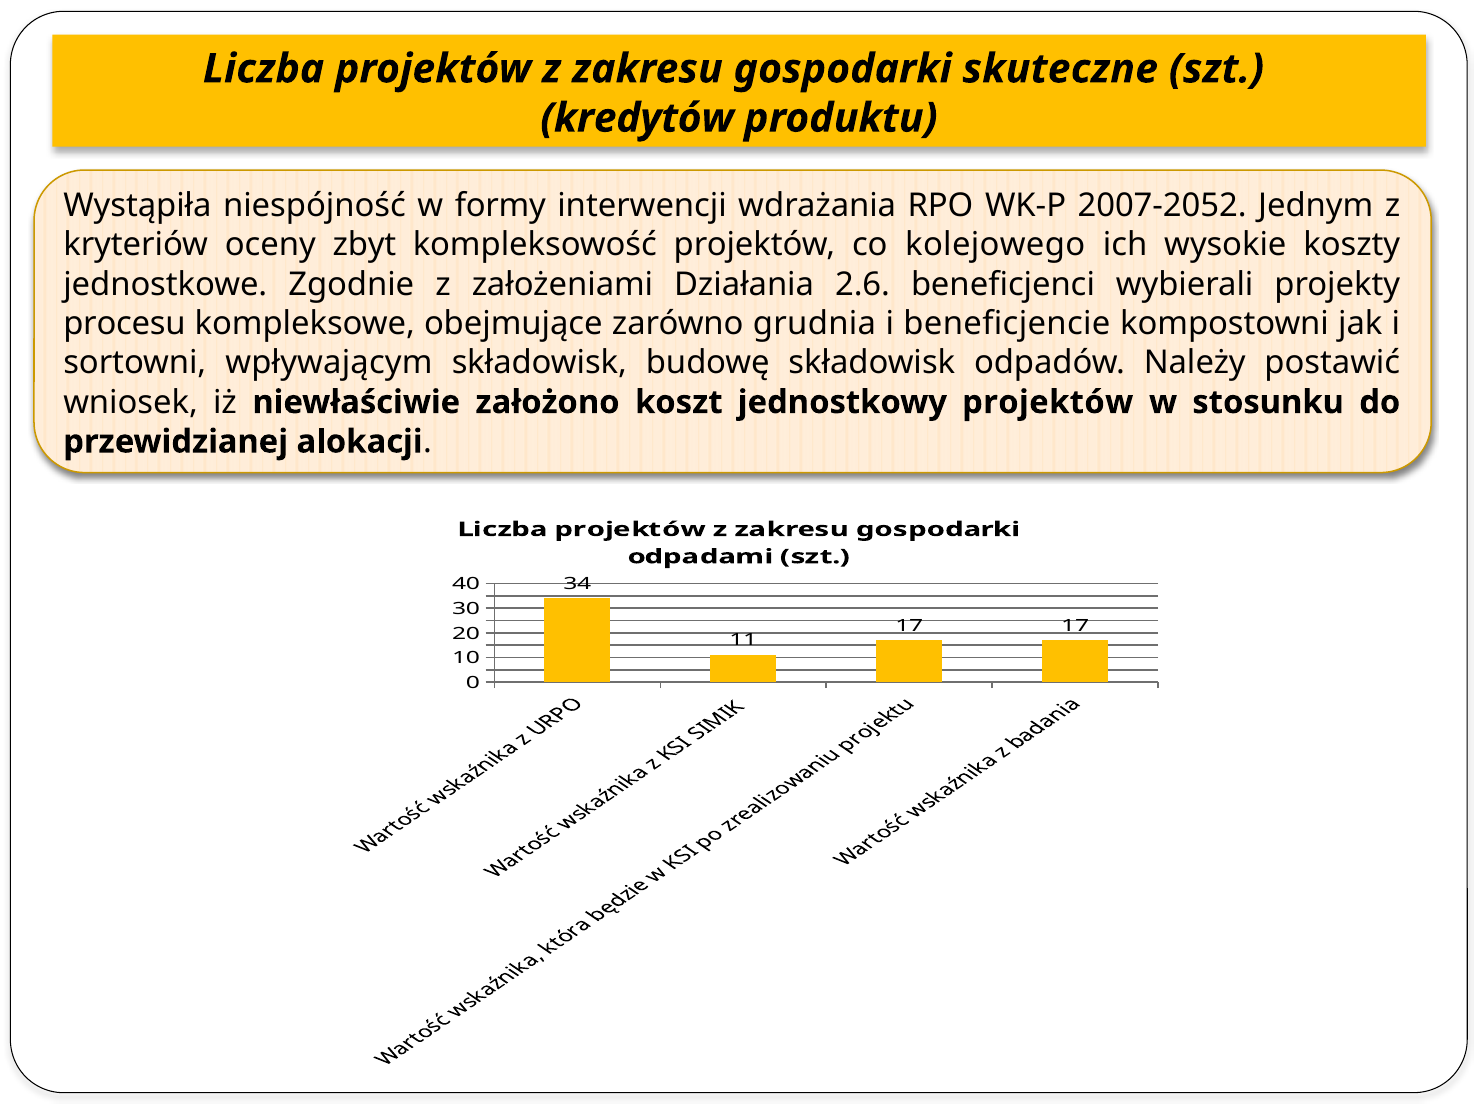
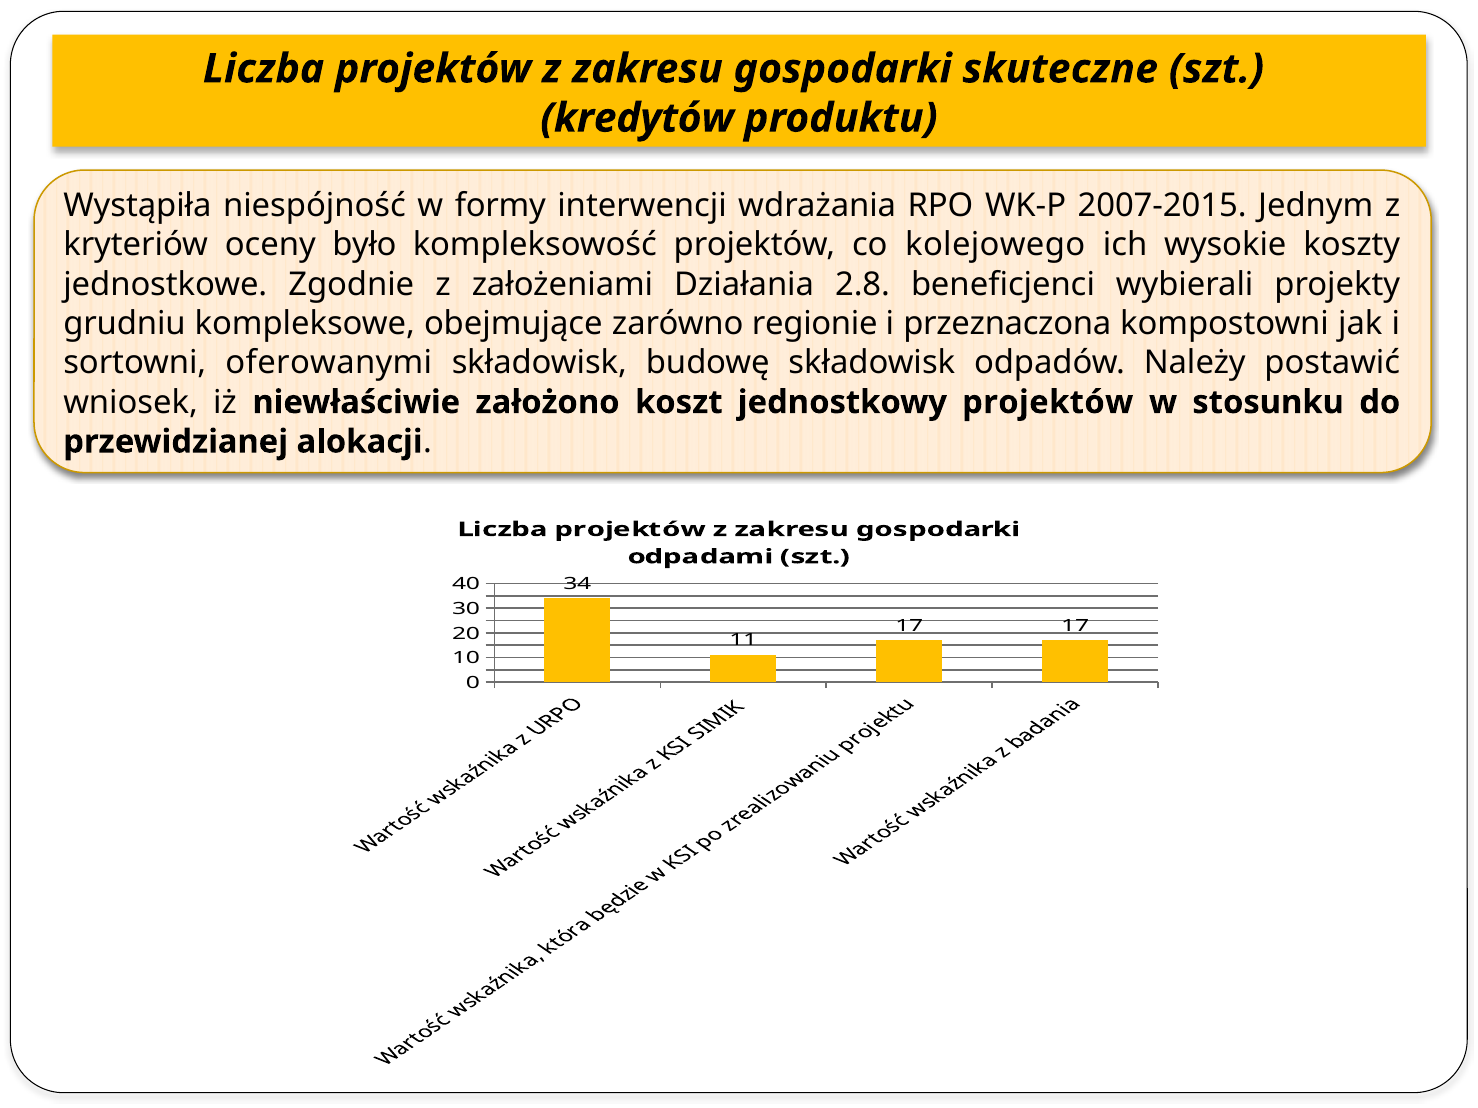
2007-2052: 2007-2052 -> 2007-2015 (1162, 206)
zbyt: zbyt -> było (364, 245)
2.6: 2.6 -> 2.8 (863, 284)
procesu: procesu -> grudniu (124, 324)
grudnia: grudnia -> regionie (815, 324)
beneficjencie: beneficjencie -> przeznaczona (1007, 324)
wpływającym: wpływającym -> oferowanymi (329, 363)
